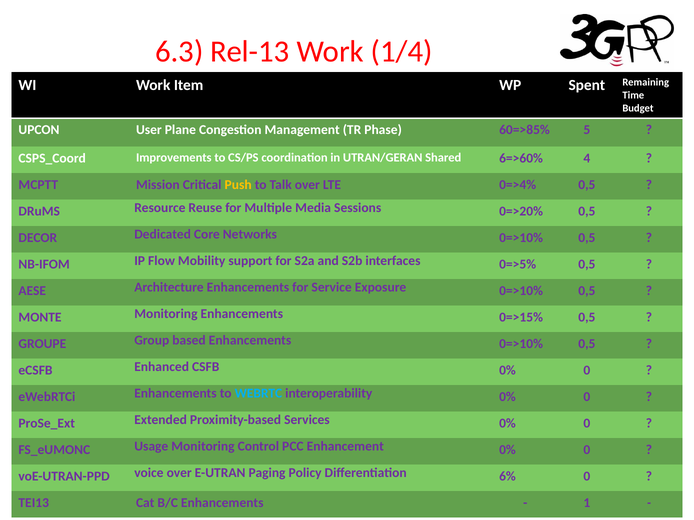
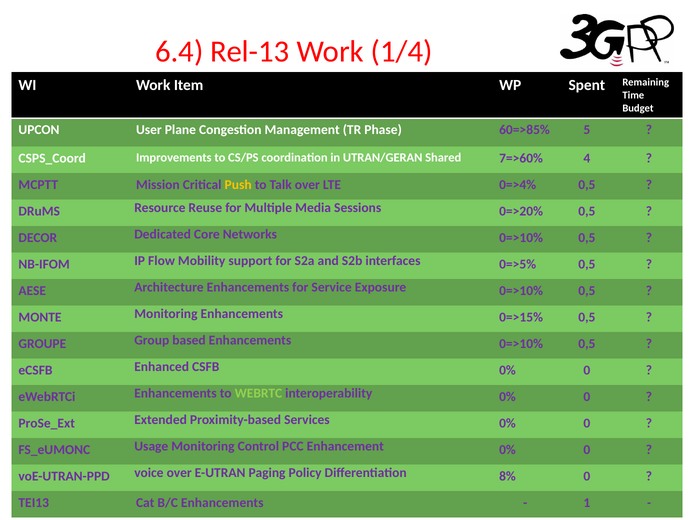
6.3: 6.3 -> 6.4 (179, 52)
6=>60%: 6=>60% -> 7=>60% (521, 158)
WEBRTC colour: light blue -> light green (258, 394)
6%: 6% -> 8% (507, 477)
